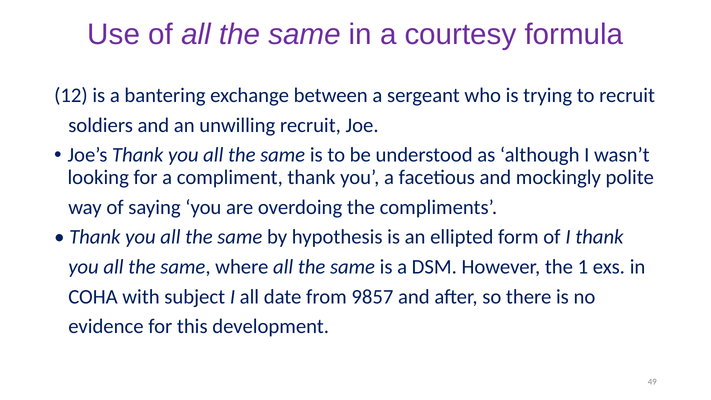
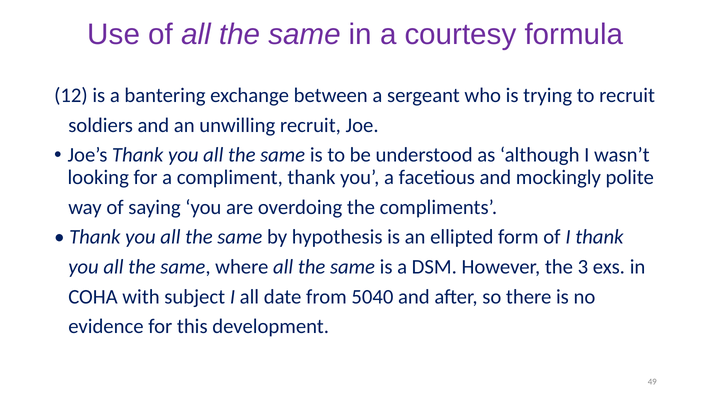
1: 1 -> 3 (583, 267)
9857: 9857 -> 5040 (372, 297)
